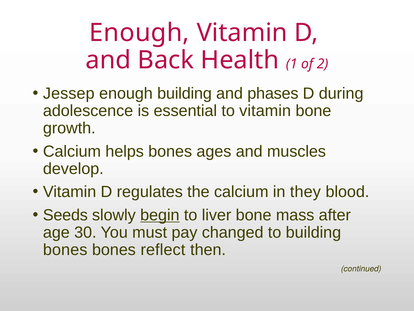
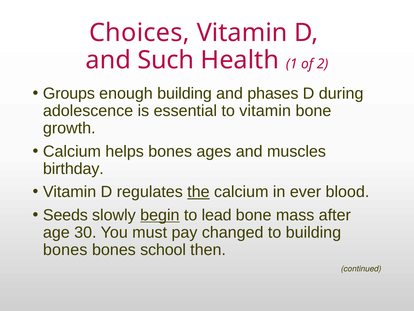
Enough: Enough -> Choices (139, 33)
Back: Back -> Such (166, 60)
Jessep: Jessep -> Groups (69, 93)
develop: develop -> birthday (73, 168)
the underline: none -> present (198, 192)
they: they -> ever (305, 192)
liver: liver -> lead (217, 215)
reflect: reflect -> school (163, 249)
